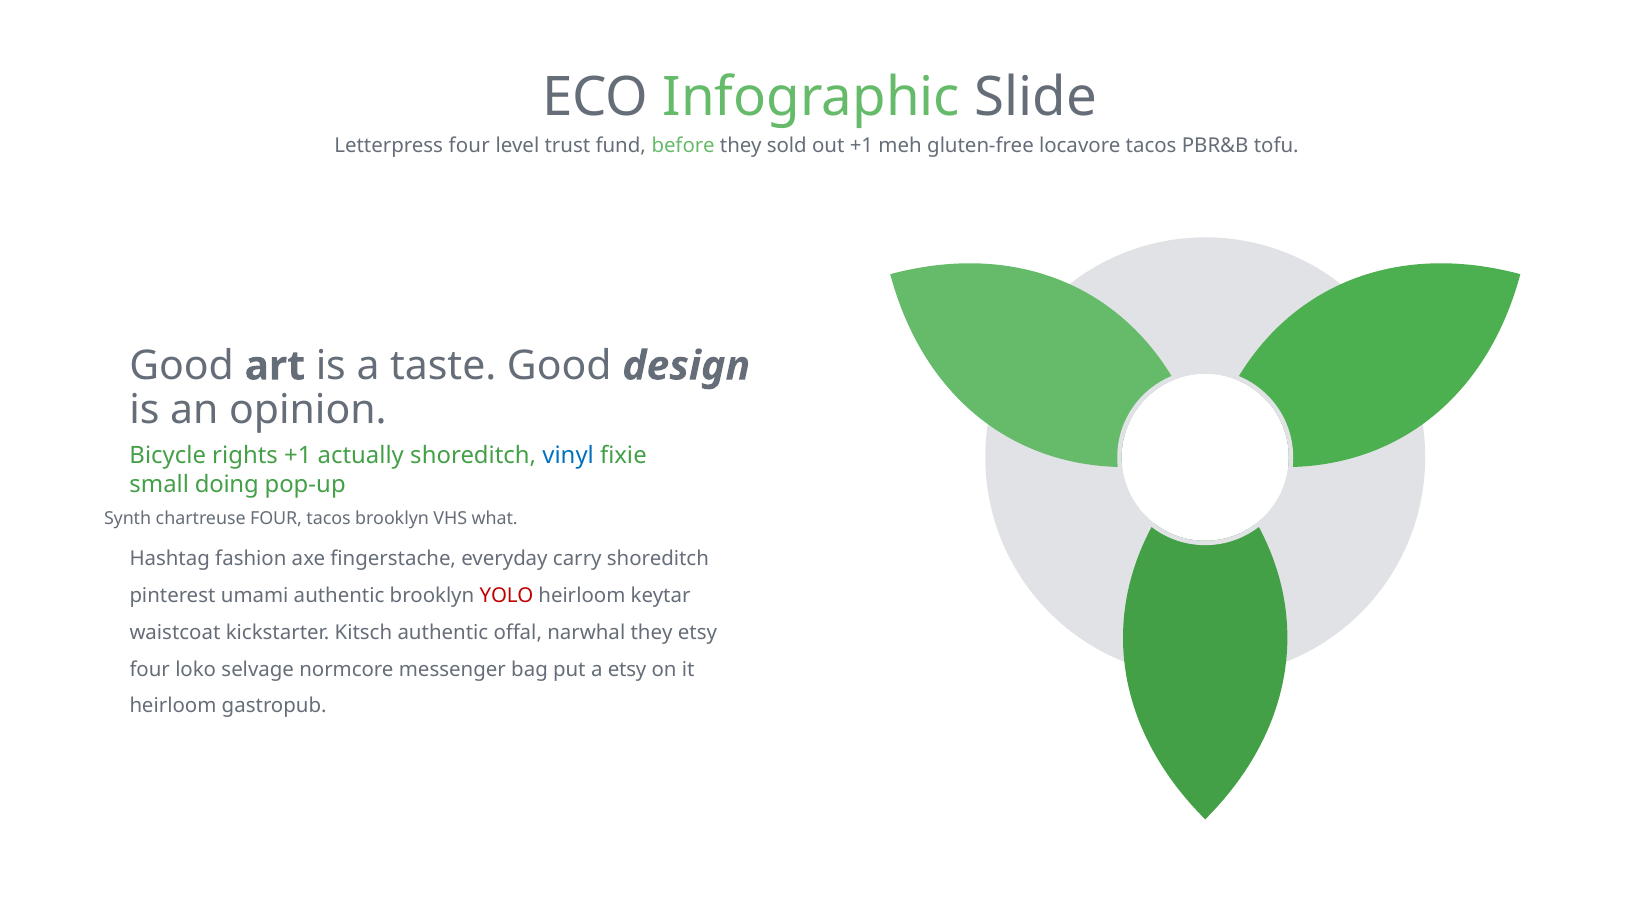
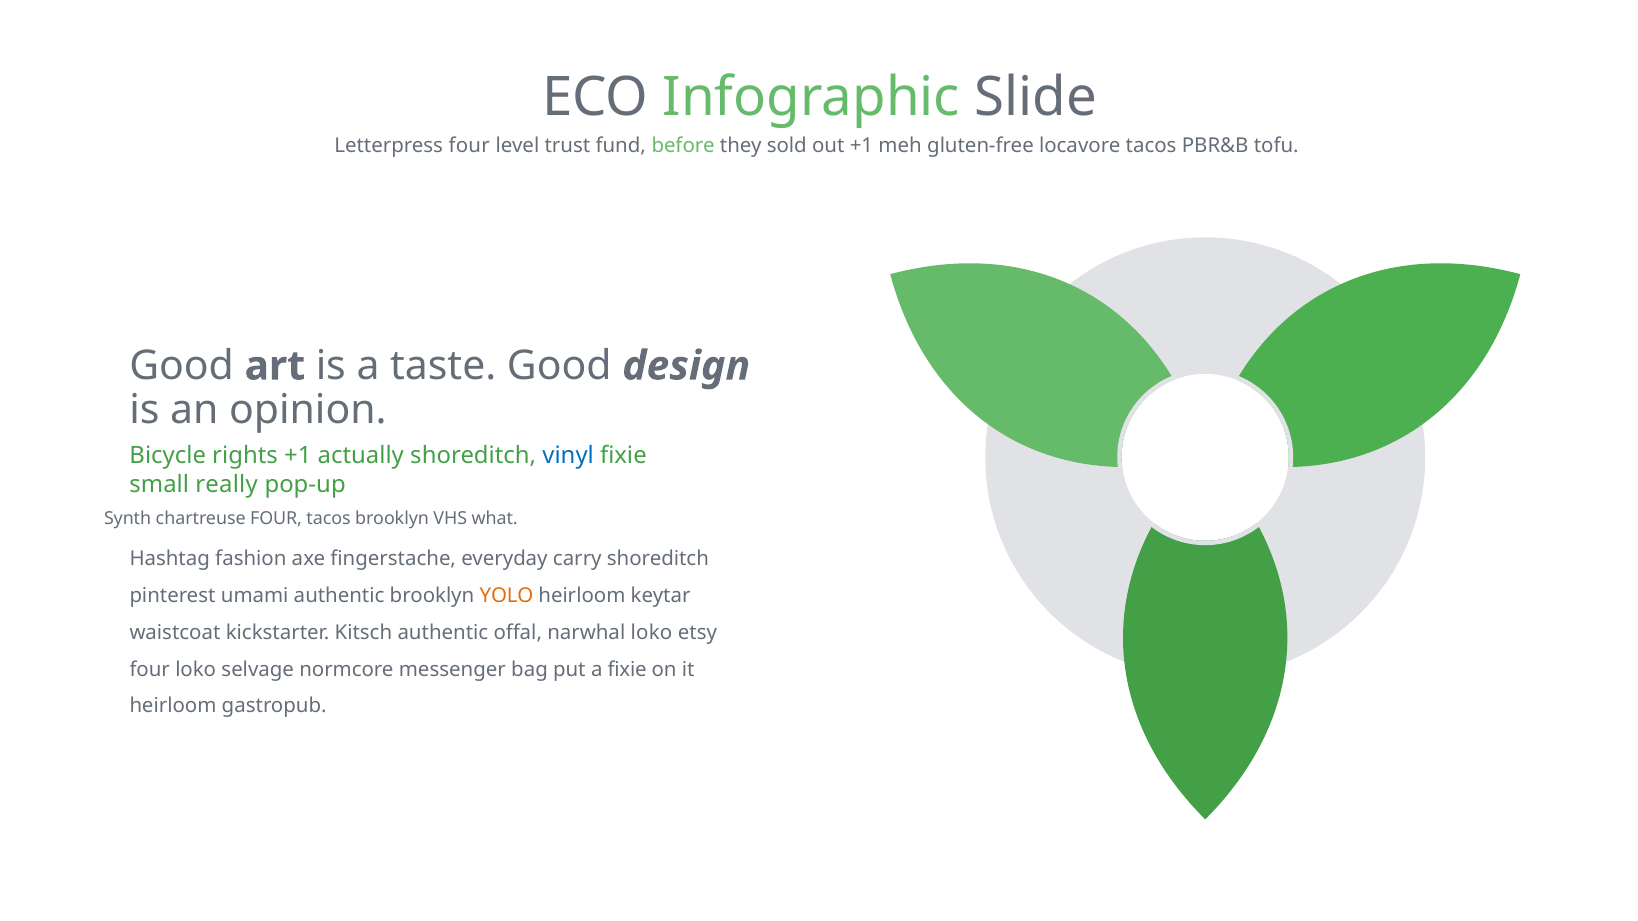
doing: doing -> really (227, 485)
YOLO colour: red -> orange (506, 596)
narwhal they: they -> loko (652, 633)
a etsy: etsy -> fixie (627, 670)
